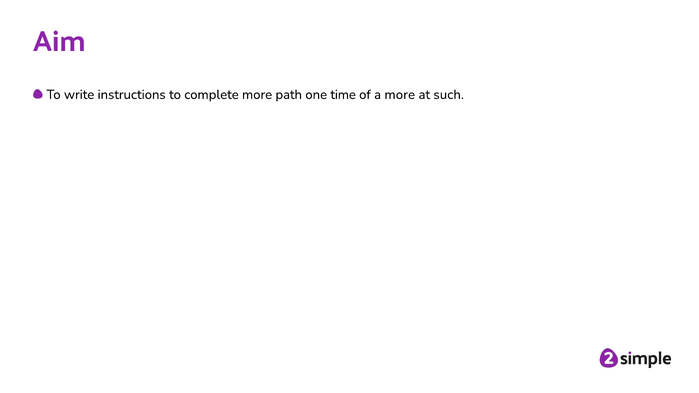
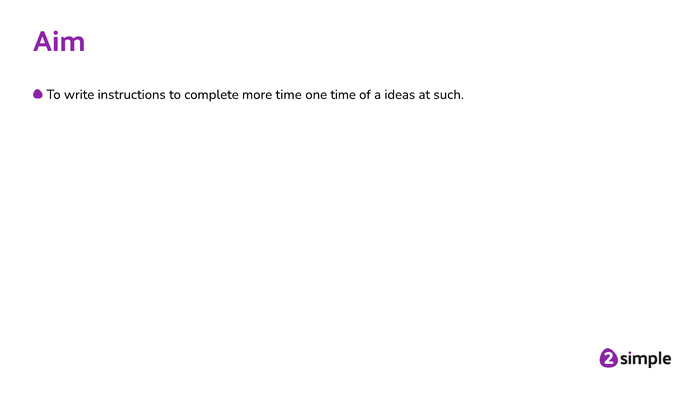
more path: path -> time (289, 95)
a more: more -> ideas (400, 95)
